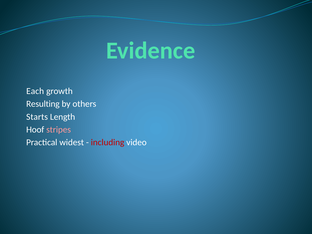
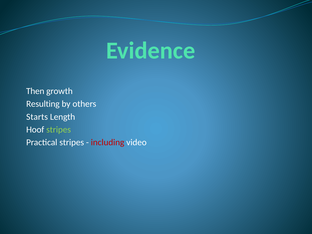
Each: Each -> Then (35, 91)
stripes colour: pink -> light green (59, 130)
Practical widest: widest -> stripes (72, 142)
